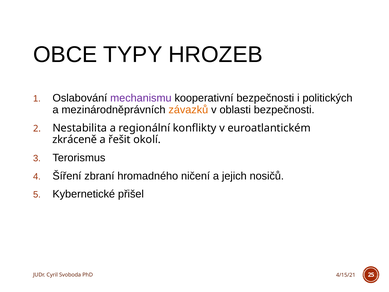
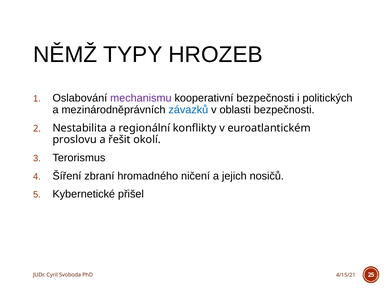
OBCE: OBCE -> NĚMŽ (65, 55)
závazků colour: orange -> blue (188, 110)
zkráceně: zkráceně -> proslovu (75, 140)
